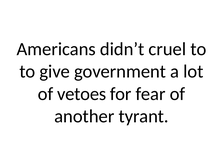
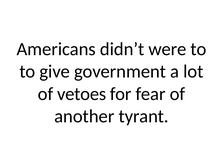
cruel: cruel -> were (167, 49)
